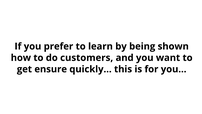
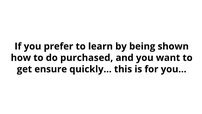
customers: customers -> purchased (87, 58)
